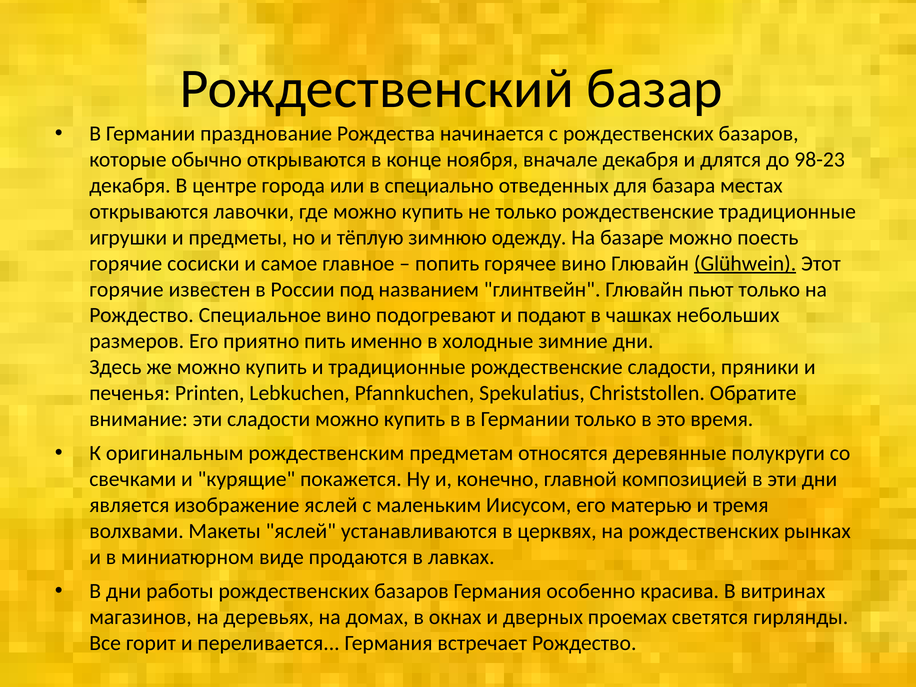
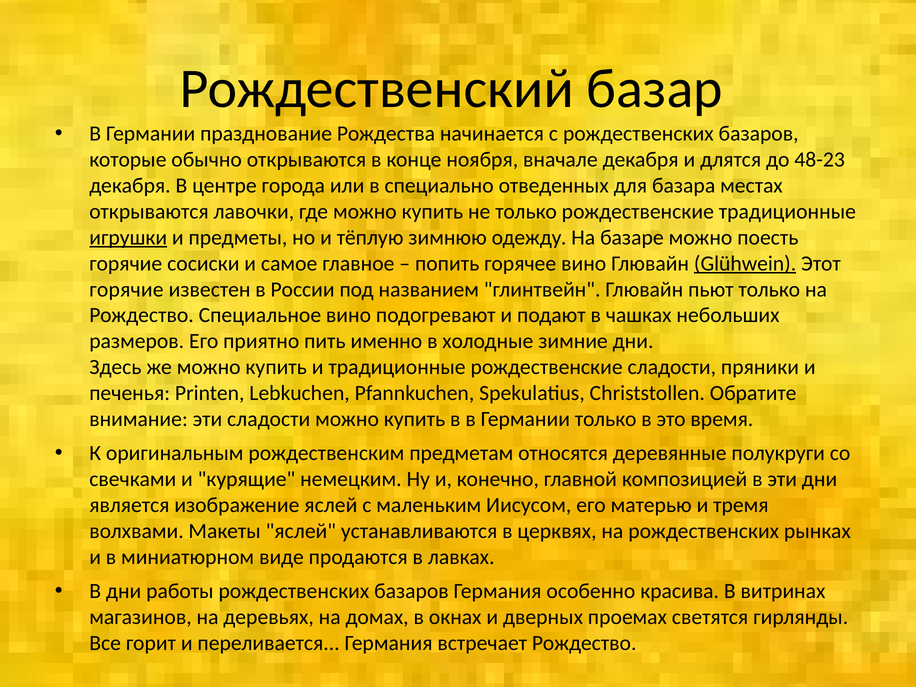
98-23: 98-23 -> 48-23 (820, 160)
игрушки underline: none -> present (128, 237)
покажется: покажется -> немецким (351, 479)
